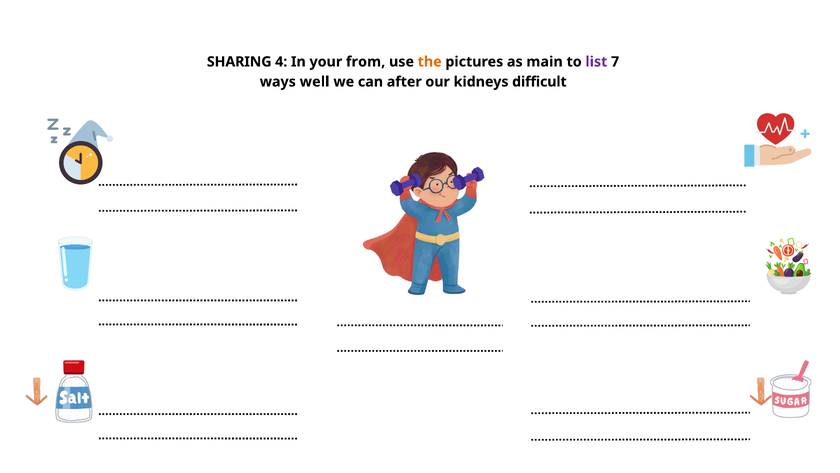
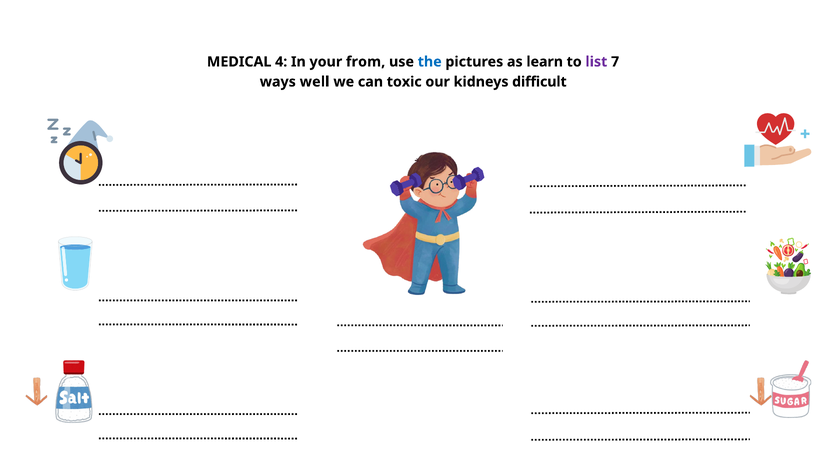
SHARING: SHARING -> MEDICAL (239, 62)
the colour: orange -> blue (430, 62)
main: main -> learn (545, 62)
after: after -> toxic (404, 82)
